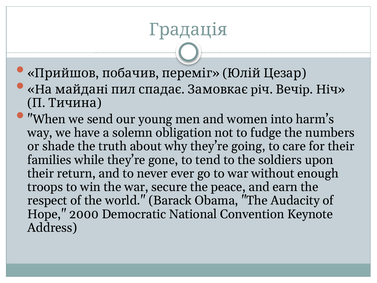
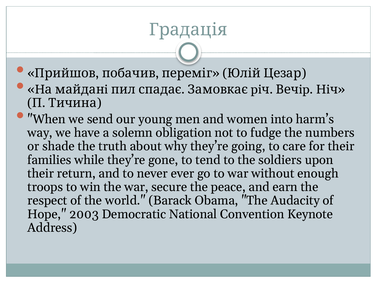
2000: 2000 -> 2003 (84, 214)
